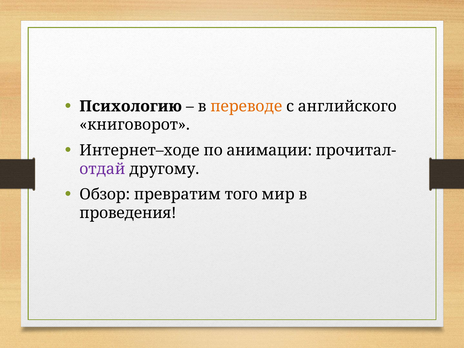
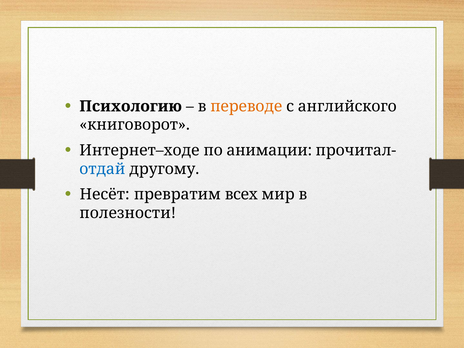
отдай colour: purple -> blue (102, 169)
Обзор: Обзор -> Несёт (105, 194)
того: того -> всех (241, 194)
проведения: проведения -> полезности (128, 213)
